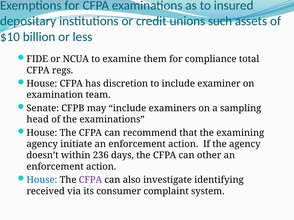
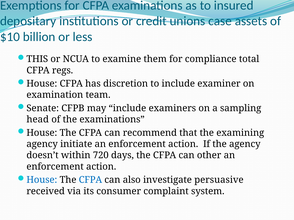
such: such -> case (220, 21)
FIDE: FIDE -> THIS (37, 59)
236: 236 -> 720 (101, 156)
CFPA colour: purple -> blue (90, 180)
identifying: identifying -> persuasive (219, 180)
